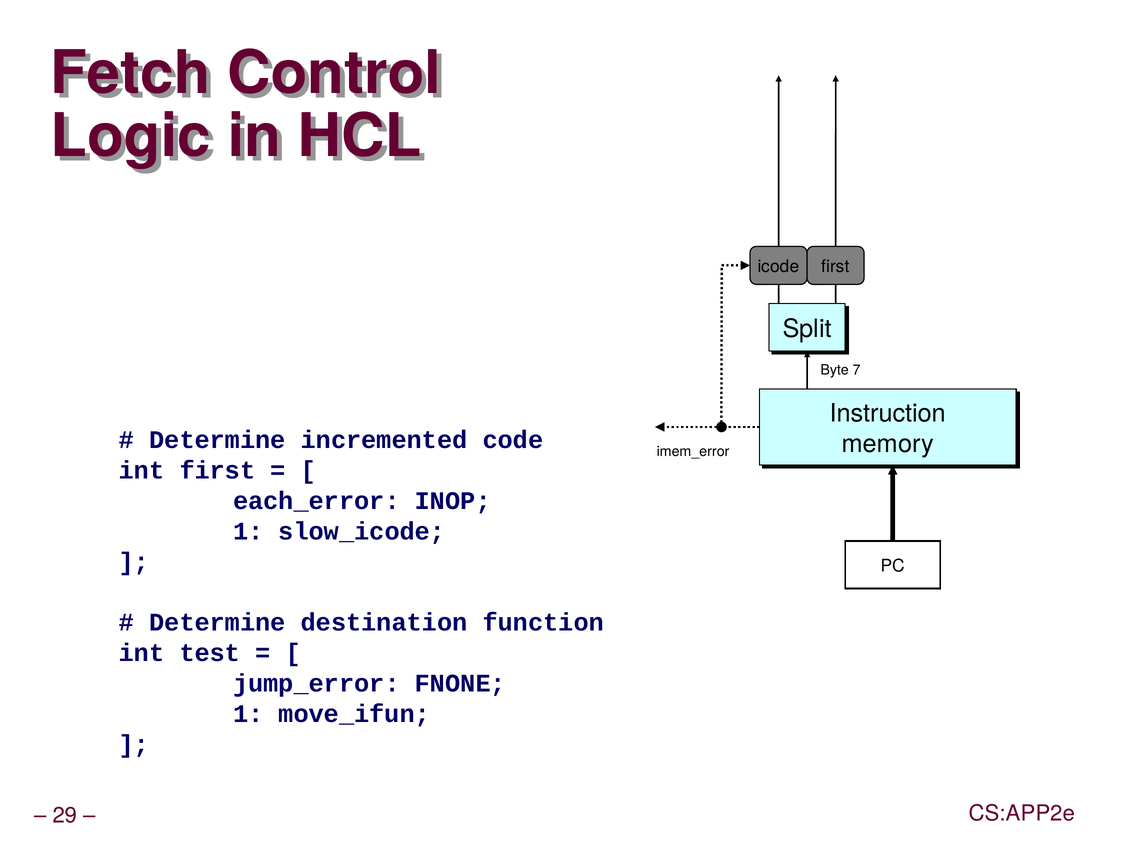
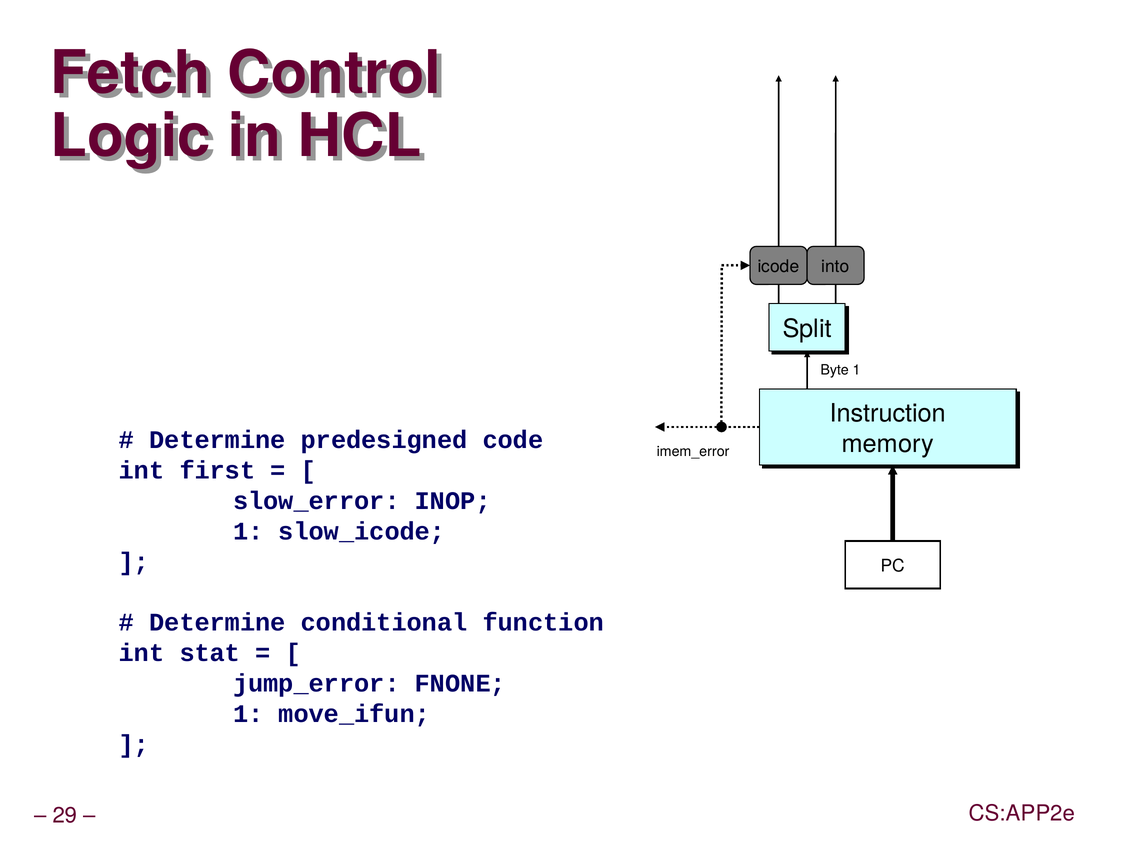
icode first: first -> into (835, 267)
Byte 7: 7 -> 1 (857, 370)
incremented: incremented -> predesigned (384, 440)
each_error: each_error -> slow_error (316, 501)
destination: destination -> conditional (384, 622)
test: test -> stat (210, 653)
